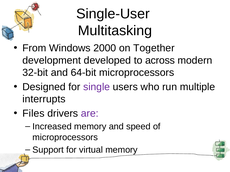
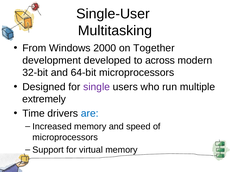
interrupts: interrupts -> extremely (44, 99)
Files: Files -> Time (34, 114)
are colour: purple -> blue (90, 114)
